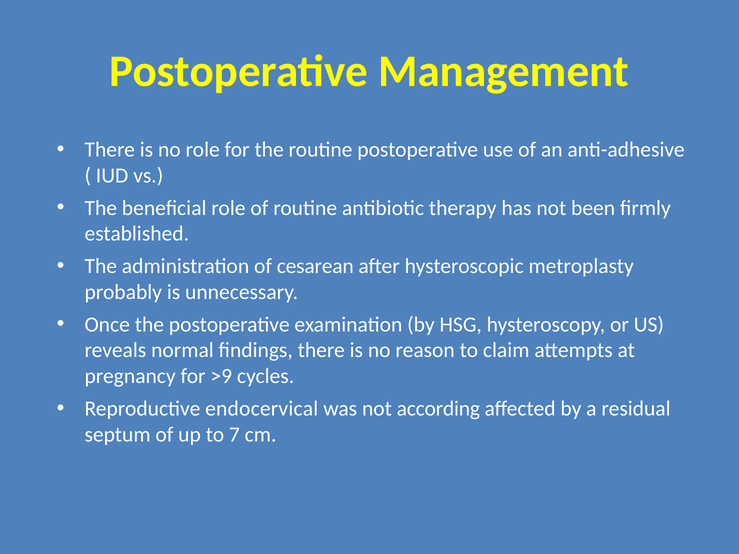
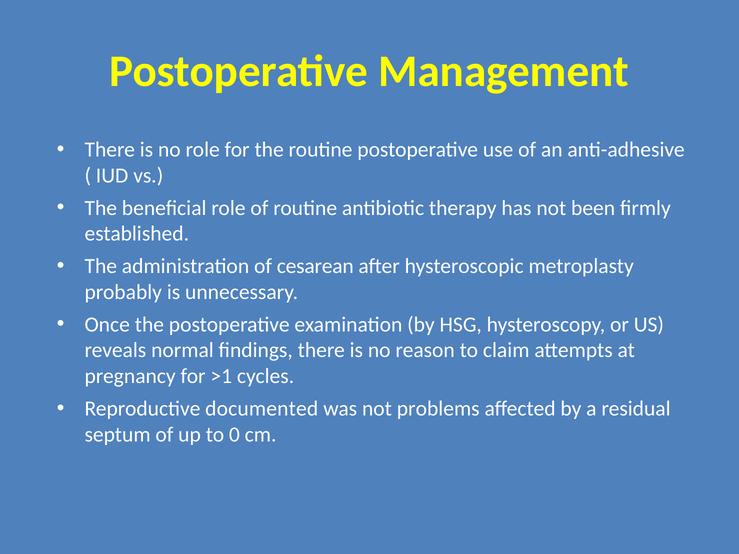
>9: >9 -> >1 (221, 376)
endocervical: endocervical -> documented (262, 409)
according: according -> problems (438, 409)
7: 7 -> 0 (234, 435)
